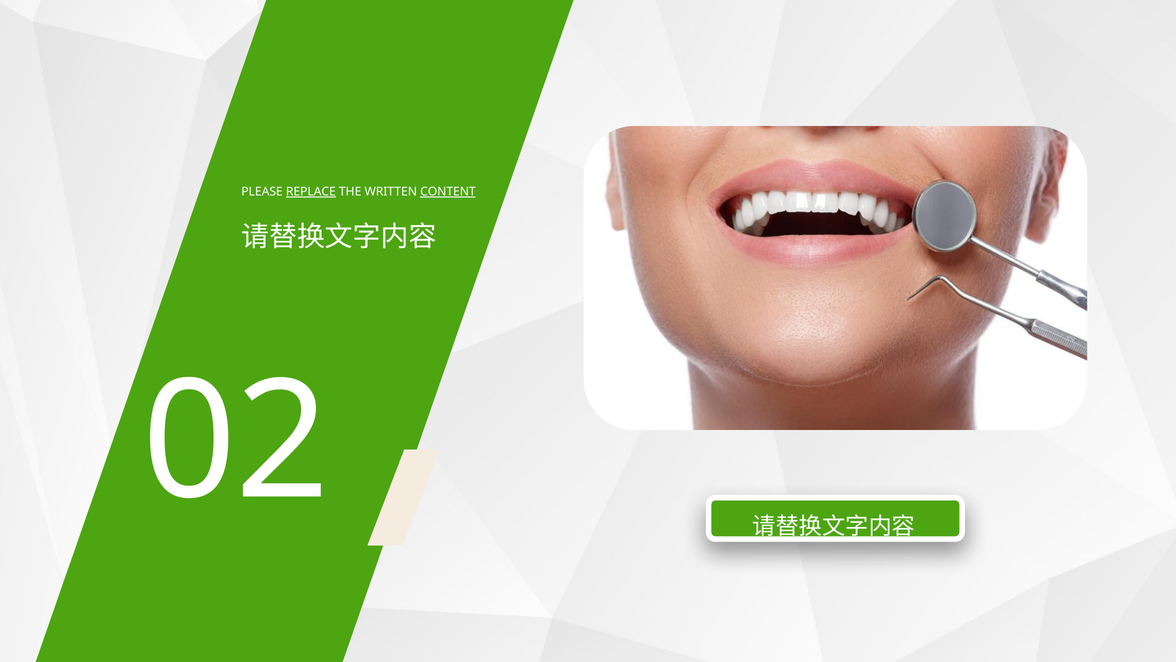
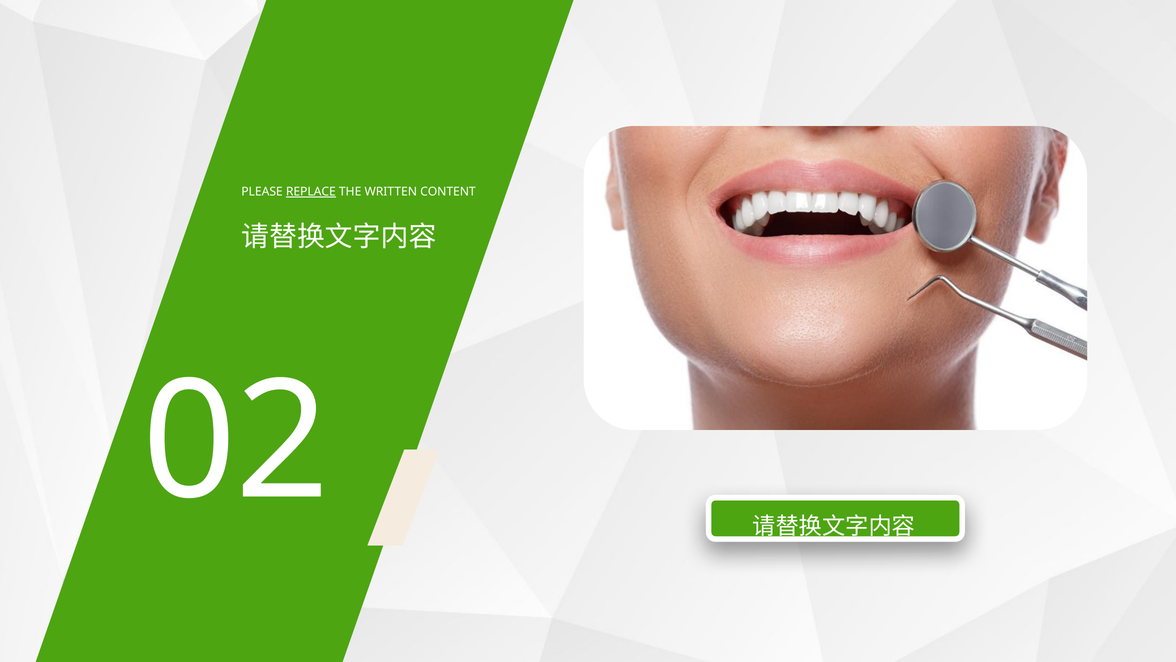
CONTENT underline: present -> none (448, 192)
